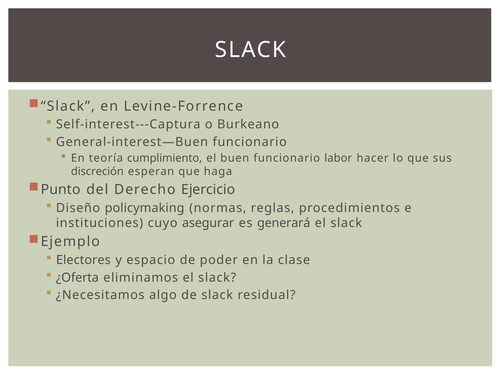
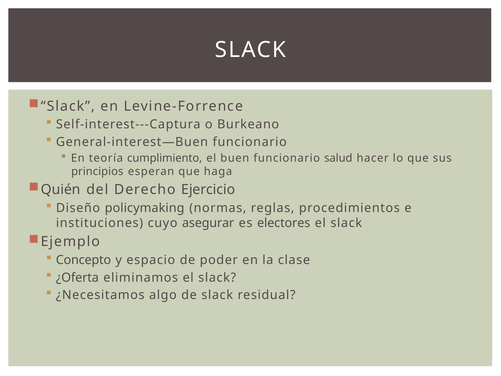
labor: labor -> salud (338, 158)
discreción: discreción -> principios (97, 172)
Punto: Punto -> Quién (61, 190)
generará: generará -> electores (284, 223)
Electores: Electores -> Concepto (83, 260)
